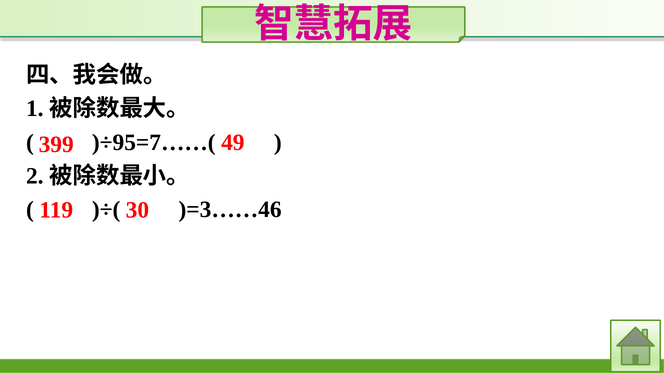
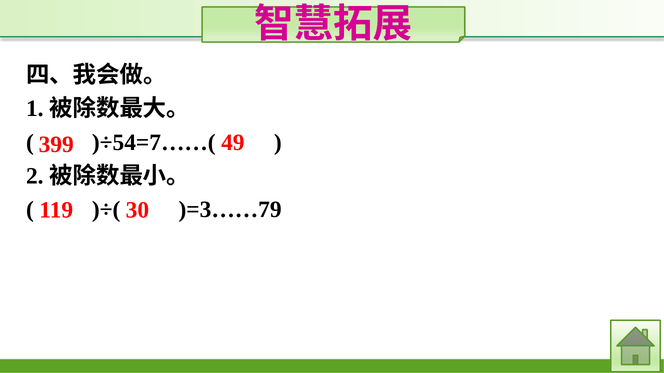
)÷95=7……(: )÷95=7……( -> )÷54=7……( (154, 143)
)=3……46: )=3……46 -> )=3……79 (230, 210)
